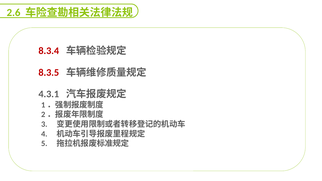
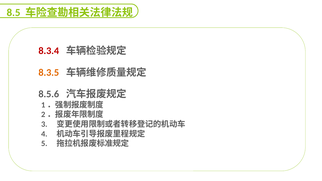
2.6: 2.6 -> 8.5 (14, 13)
8.3.5 colour: red -> orange (49, 73)
4.3.1: 4.3.1 -> 8.5.6 (49, 94)
